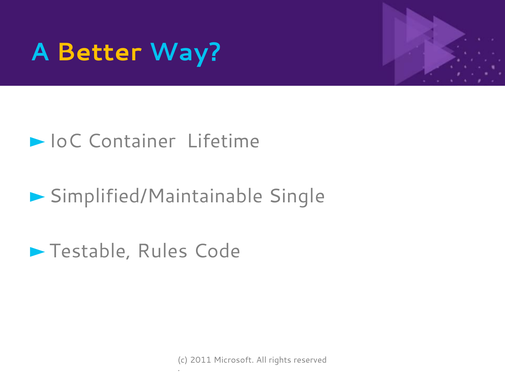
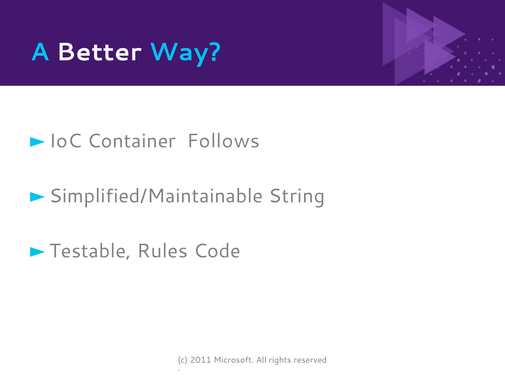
Better colour: yellow -> white (99, 52)
Lifetime: Lifetime -> Follows (223, 141)
Single: Single -> String (297, 196)
